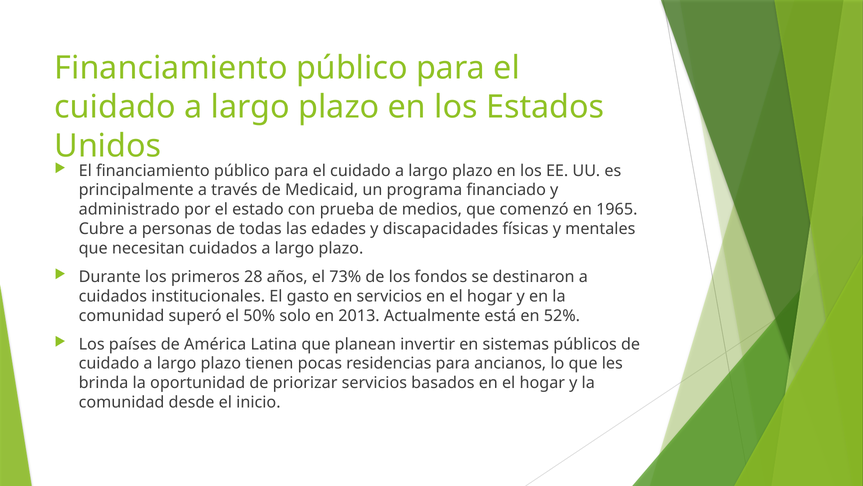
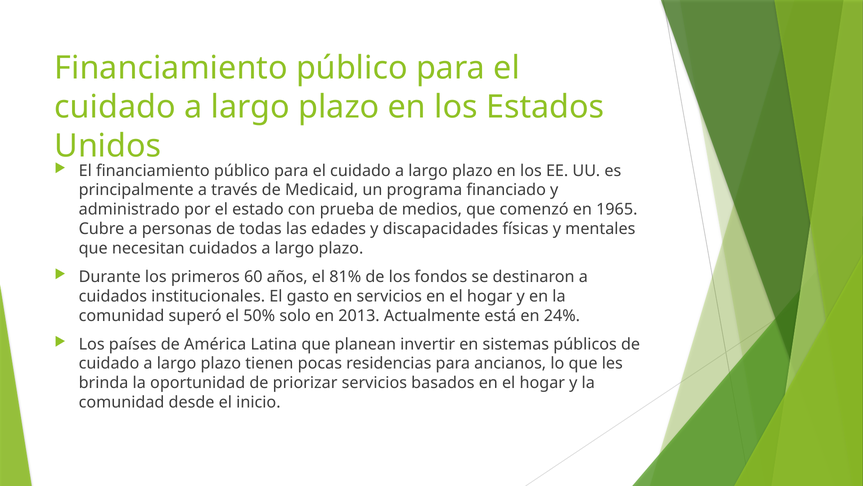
28: 28 -> 60 (253, 277)
73%: 73% -> 81% (345, 277)
52%: 52% -> 24% (562, 315)
